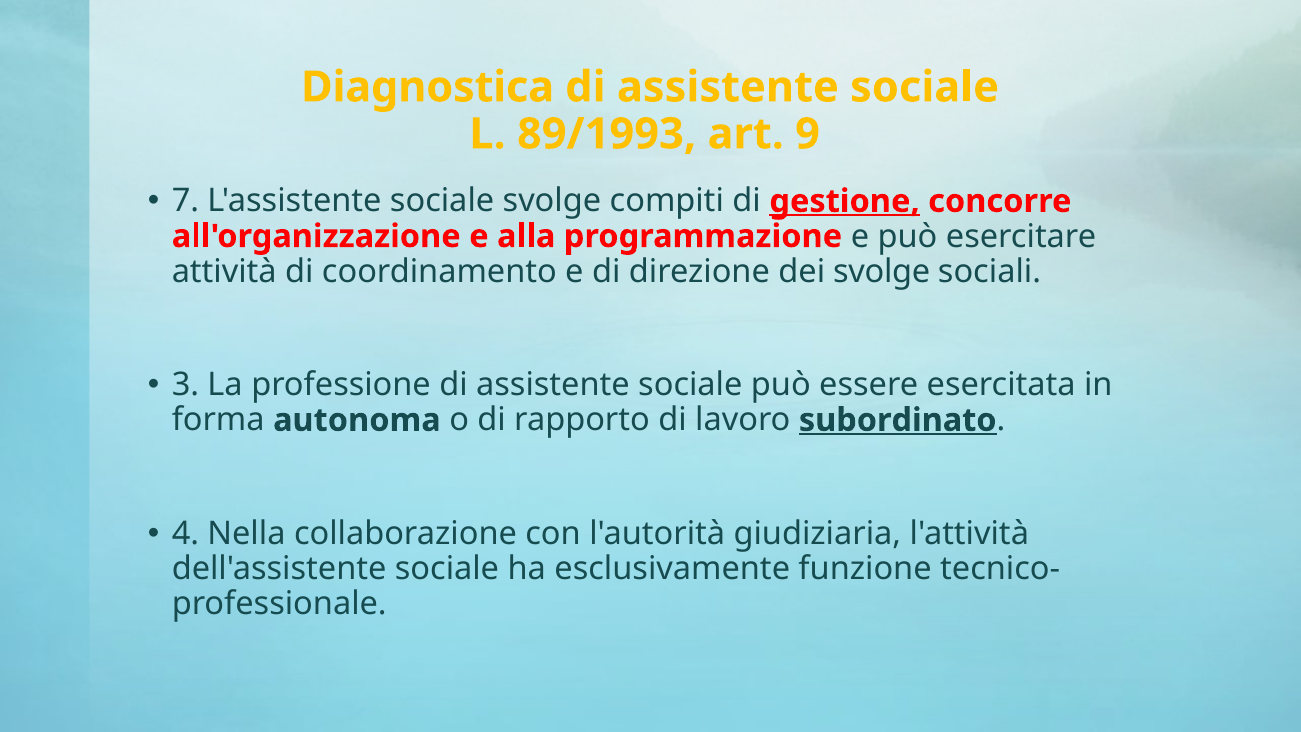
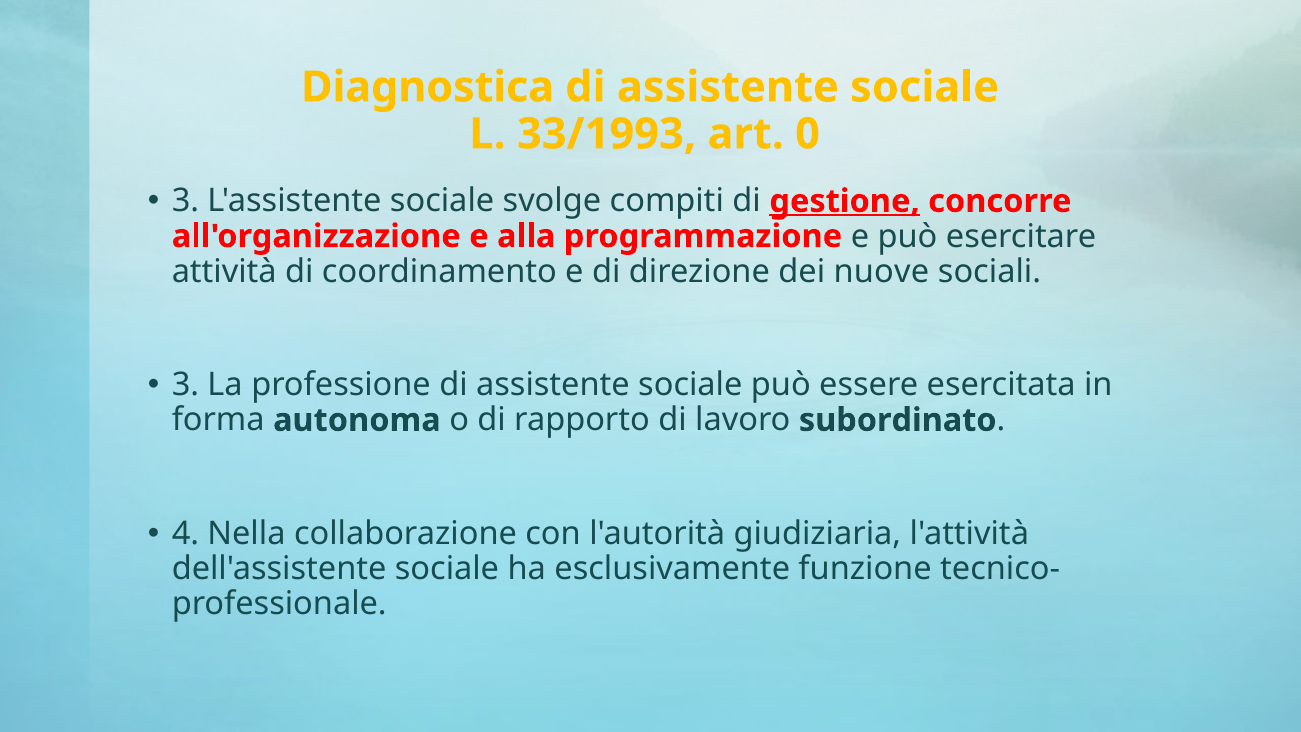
89/1993: 89/1993 -> 33/1993 (607, 134)
9: 9 -> 0 (808, 134)
7: 7 -> 3 (185, 201)
dei svolge: svolge -> nuove (881, 271)
subordinato underline: present -> none (898, 420)
